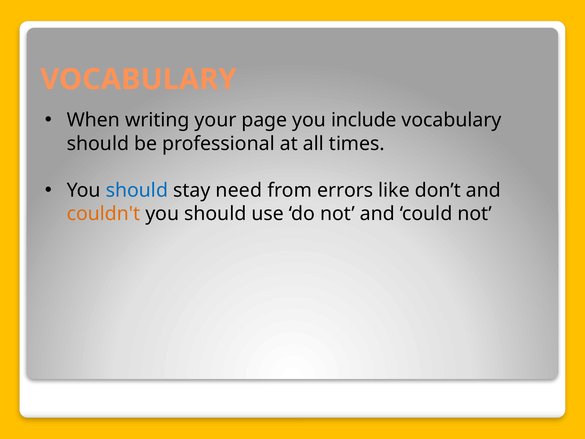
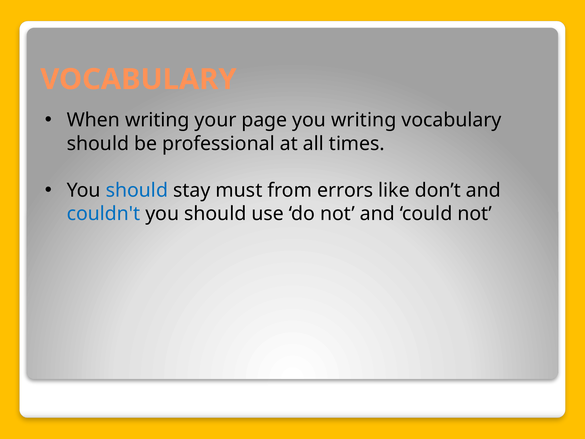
you include: include -> writing (364, 120)
need: need -> must (239, 190)
couldn't colour: orange -> blue (104, 214)
